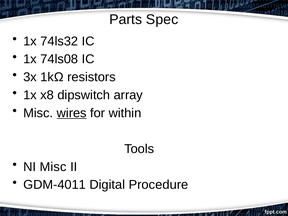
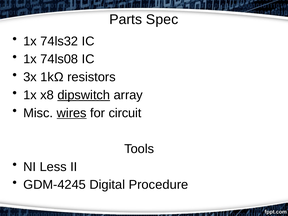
dipswitch underline: none -> present (84, 95)
within: within -> circuit (125, 113)
NI Misc: Misc -> Less (53, 167)
GDM-4011: GDM-4011 -> GDM-4245 (55, 185)
